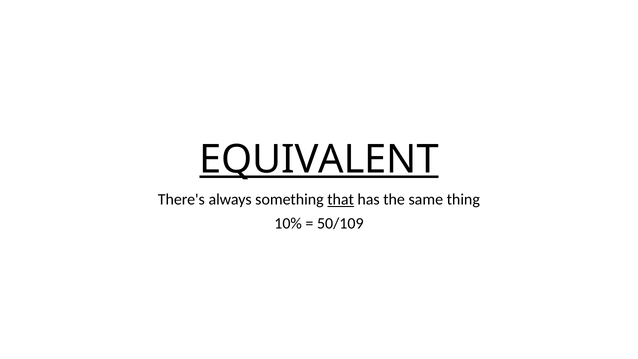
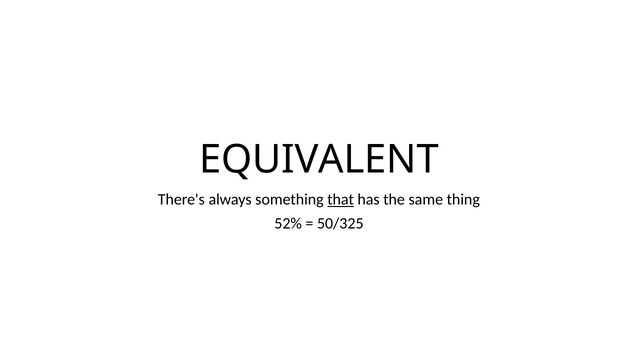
EQUIVALENT underline: present -> none (319, 159)
10%: 10% -> 52% (288, 223)
50/109: 50/109 -> 50/325 (340, 223)
